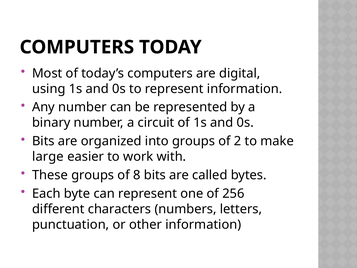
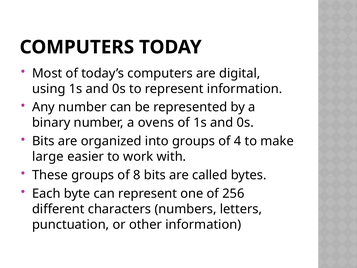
circuit: circuit -> ovens (156, 123)
2: 2 -> 4 (238, 141)
